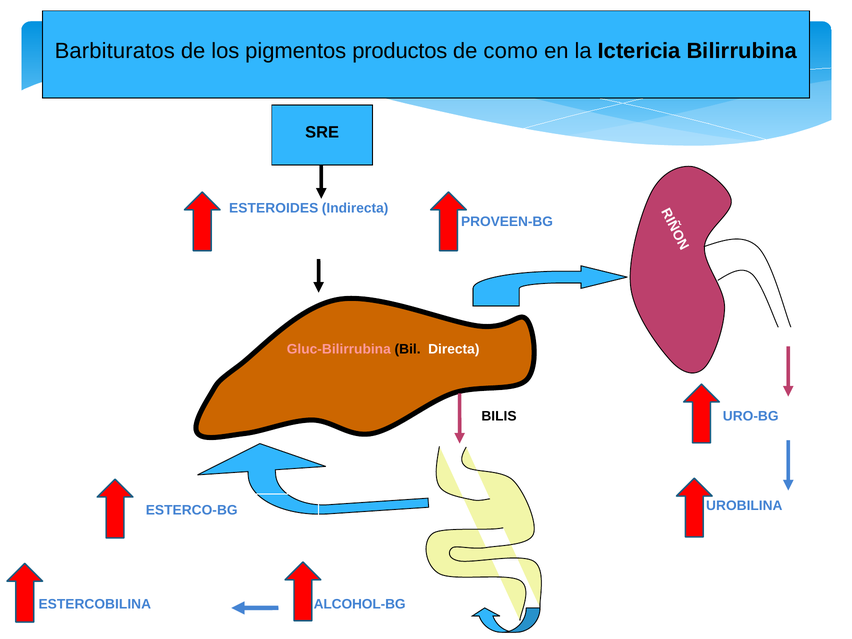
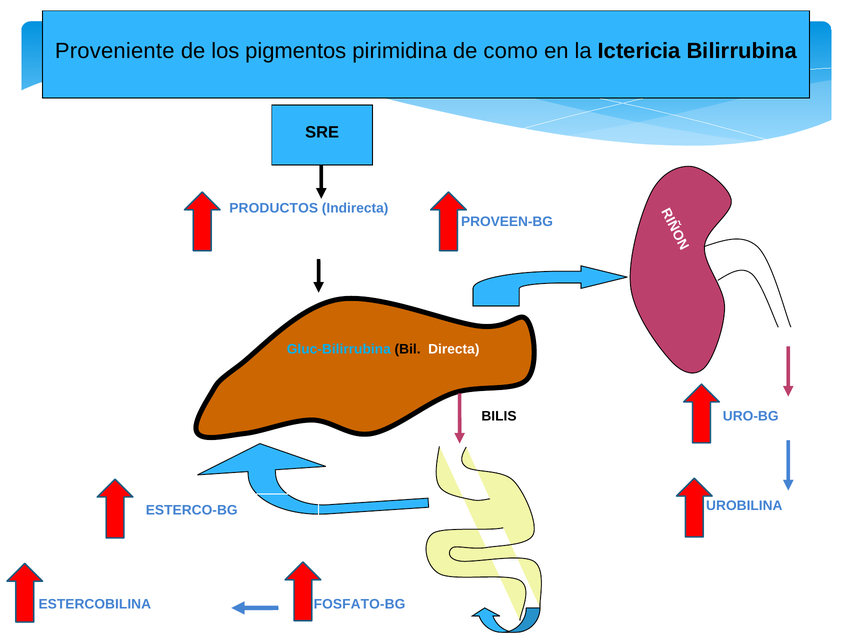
Barbituratos: Barbituratos -> Proveniente (115, 51)
productos: productos -> pirimidina (400, 51)
ESTEROIDES: ESTEROIDES -> PRODUCTOS (274, 208)
Gluc-Bilirrubina colour: pink -> light blue (339, 349)
ALCOHOL-BG: ALCOHOL-BG -> FOSFATO-BG (360, 604)
